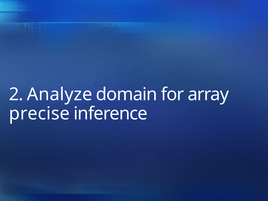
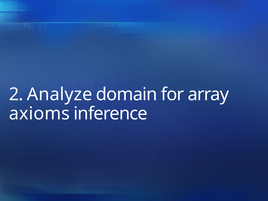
precise: precise -> axioms (39, 114)
